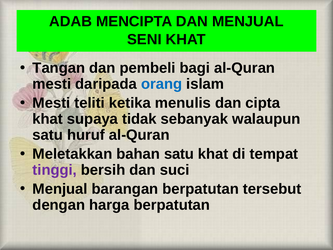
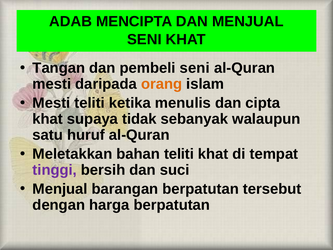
pembeli bagi: bagi -> seni (195, 68)
orang colour: blue -> orange (162, 84)
bahan satu: satu -> teliti (179, 154)
